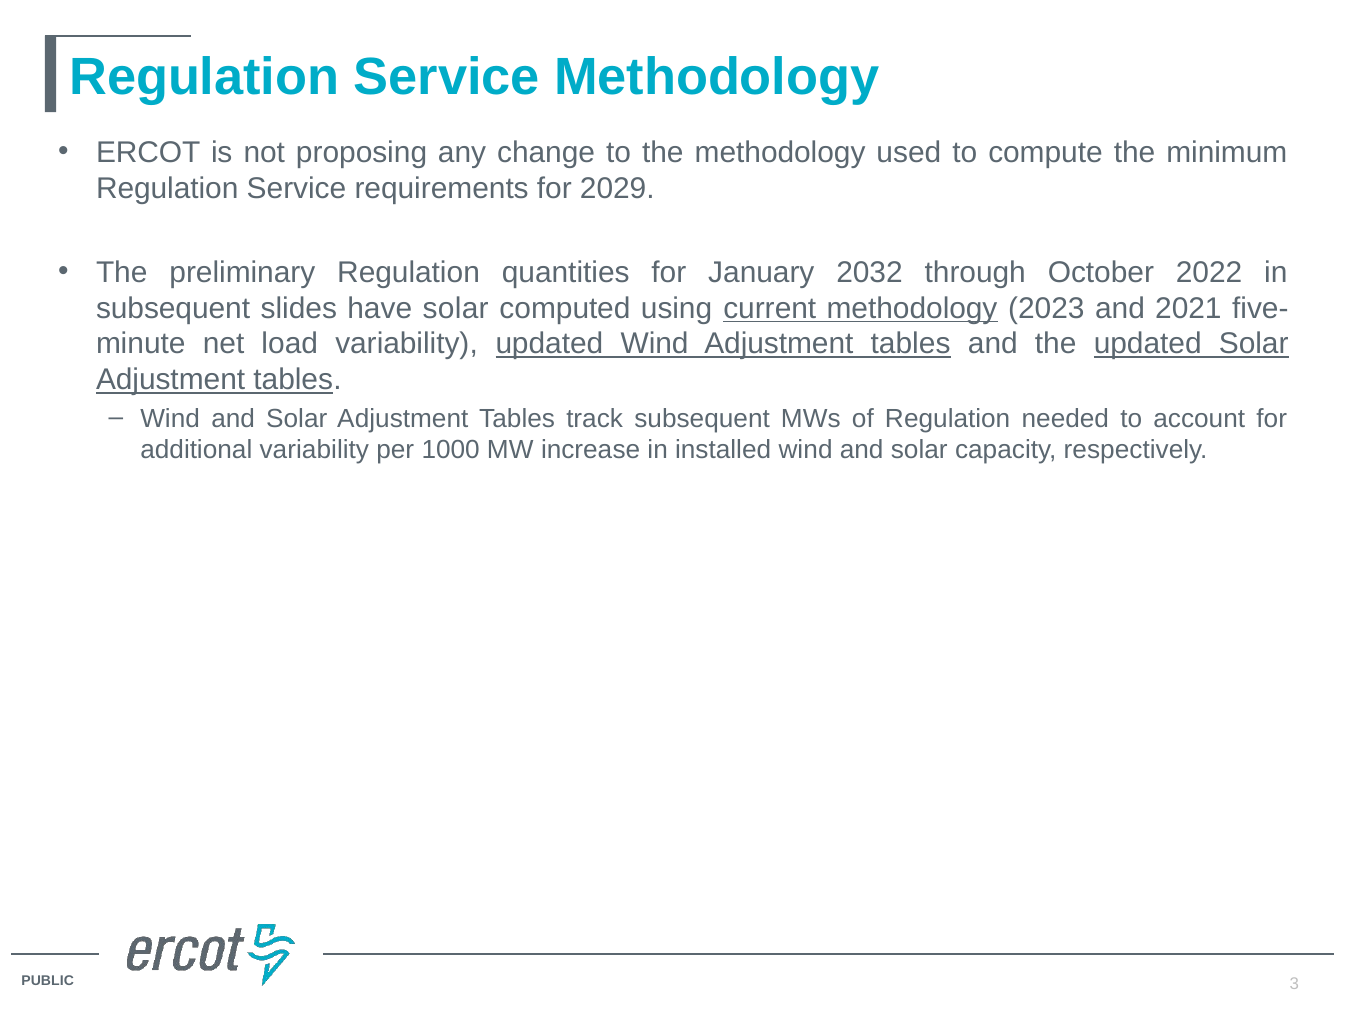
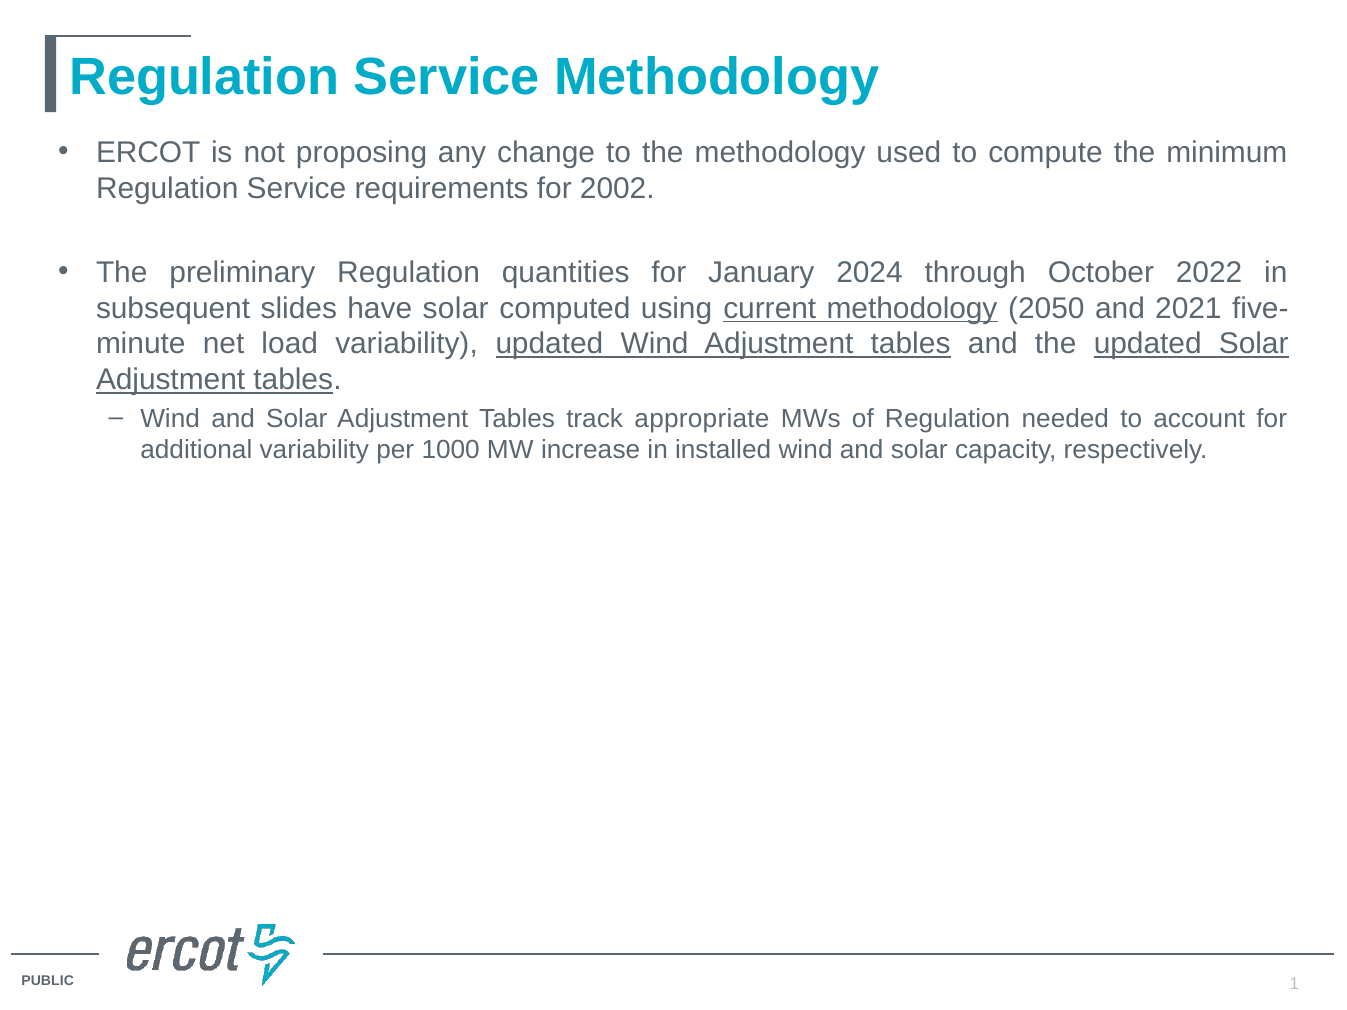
2029: 2029 -> 2002 (617, 189)
2032: 2032 -> 2024 (869, 272)
2023: 2023 -> 2050 (1046, 308)
track subsequent: subsequent -> appropriate (702, 419)
3: 3 -> 1 (1294, 984)
